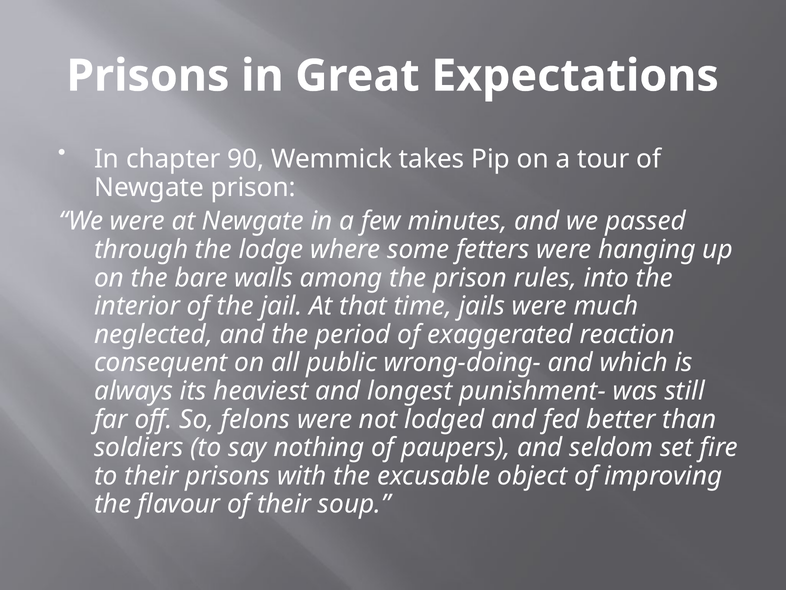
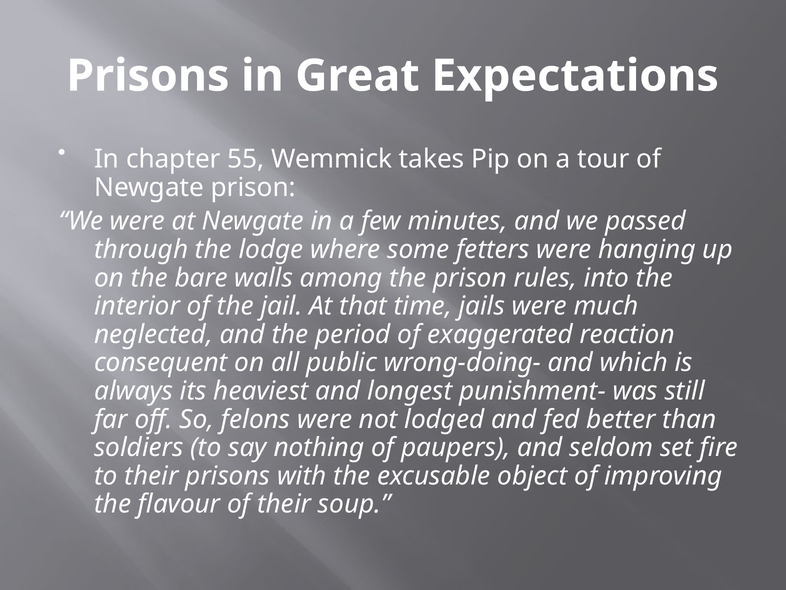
90: 90 -> 55 (246, 159)
